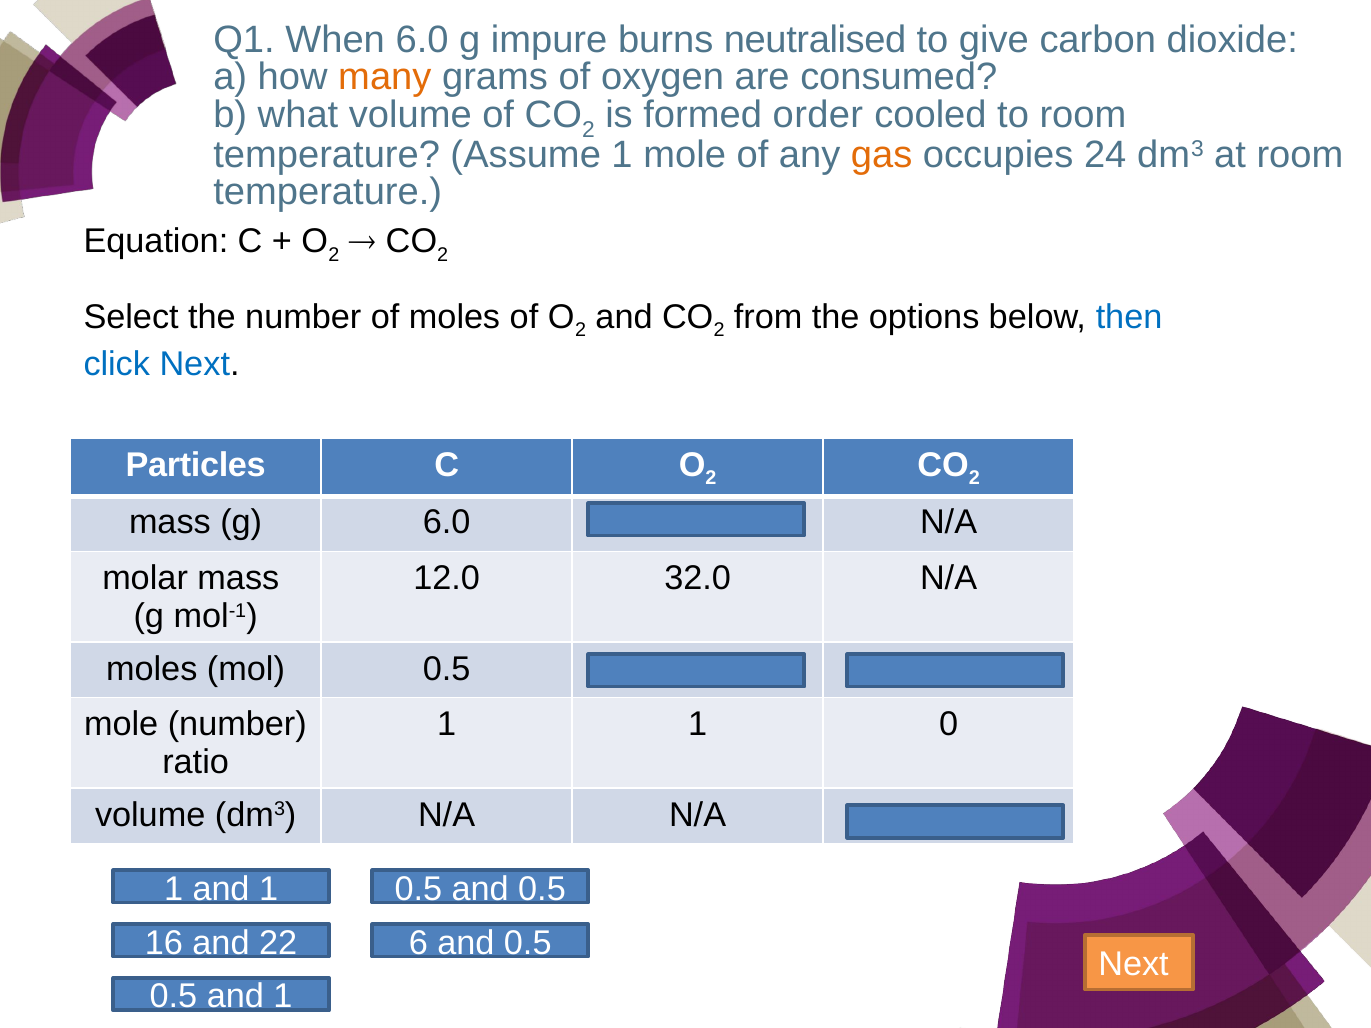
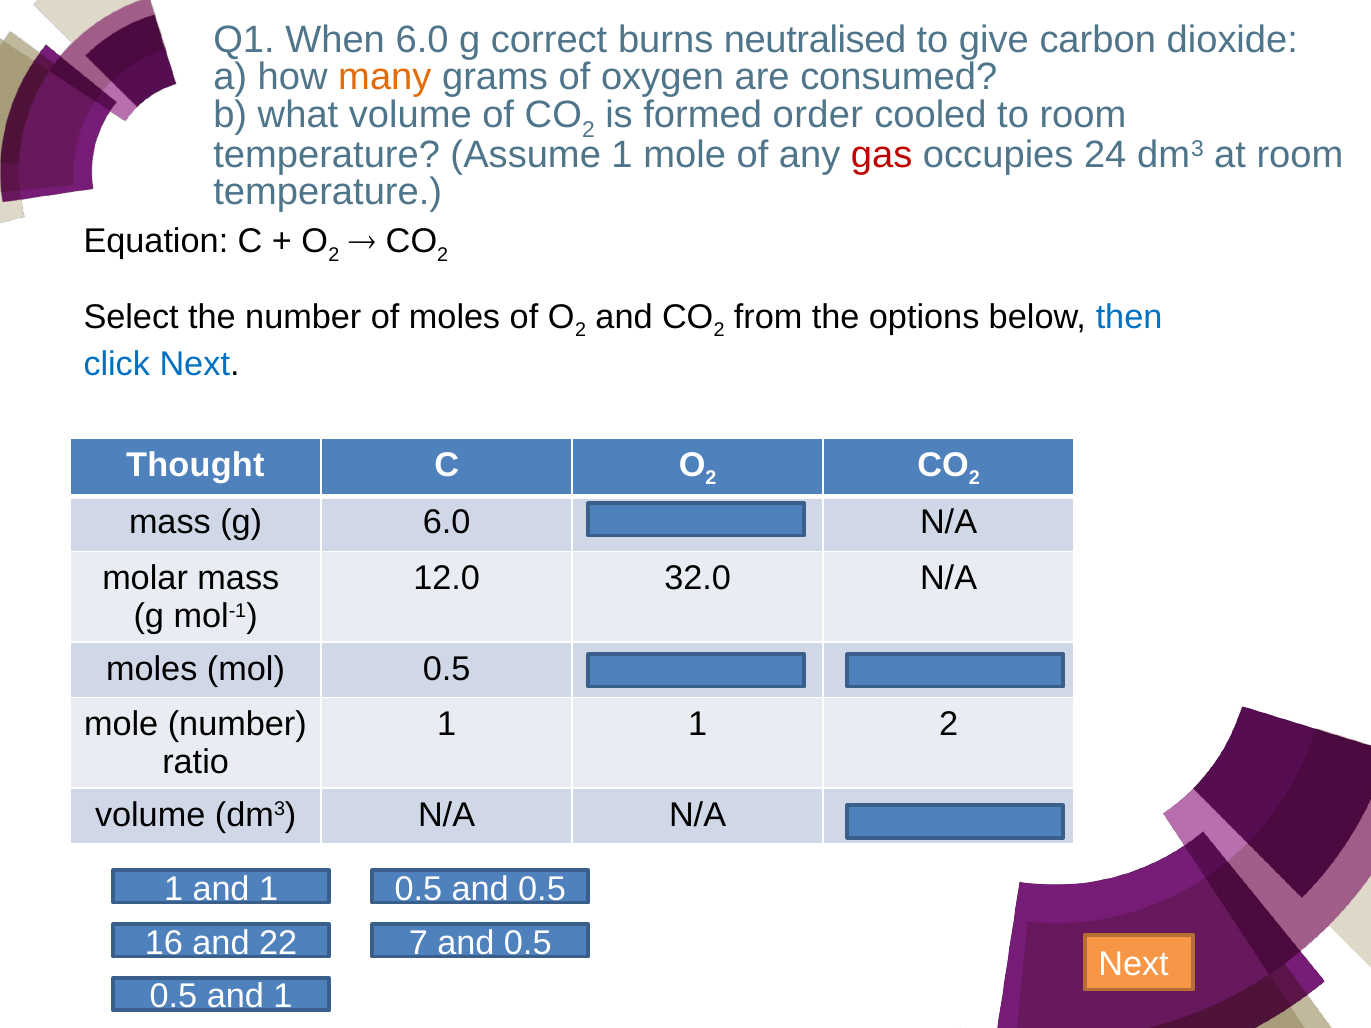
impure: impure -> correct (549, 40)
gas colour: orange -> red (882, 155)
Particles: Particles -> Thought (195, 465)
1 0: 0 -> 2 (949, 724)
6: 6 -> 7 (418, 943)
